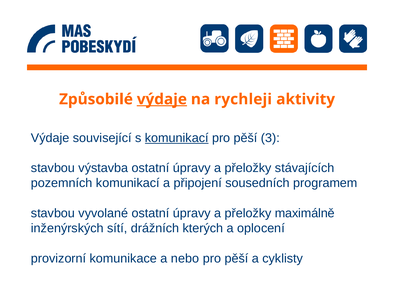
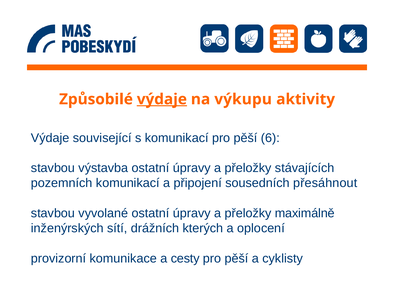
rychleji: rychleji -> výkupu (243, 99)
komunikací underline: present -> none (177, 138)
3: 3 -> 6 (270, 138)
programem: programem -> přesáhnout (325, 183)
nebo: nebo -> cesty (185, 259)
